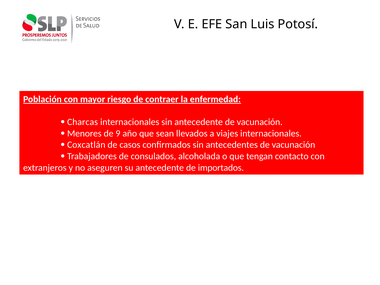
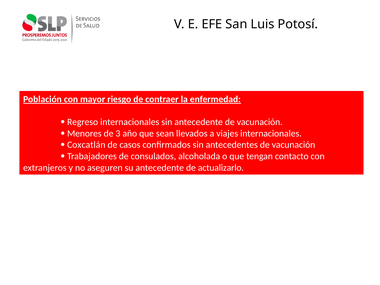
Charcas: Charcas -> Regreso (83, 122)
9: 9 -> 3 (118, 133)
importados: importados -> actualizarlo (221, 168)
